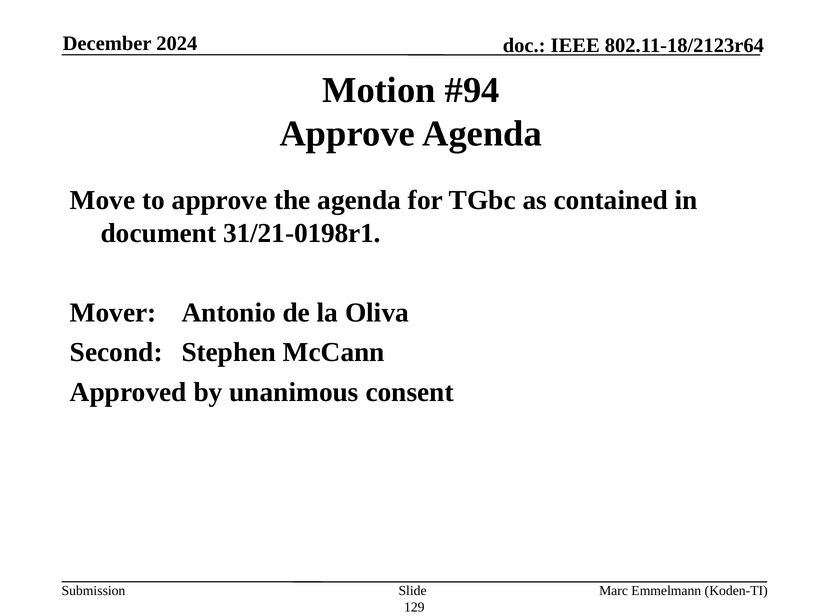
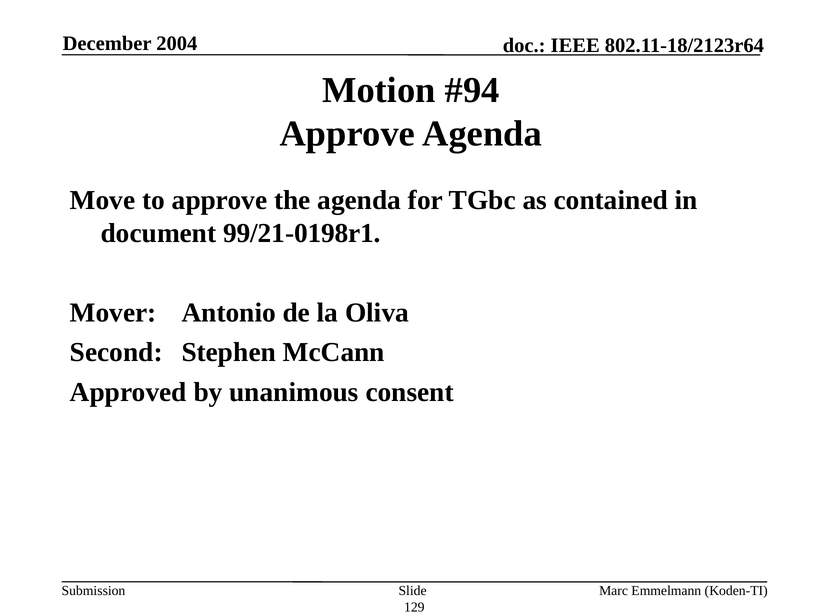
2024: 2024 -> 2004 (177, 44)
31/21-0198r1: 31/21-0198r1 -> 99/21-0198r1 (302, 233)
